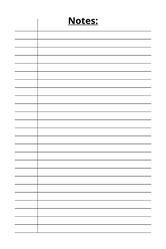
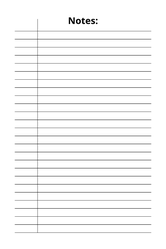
Notes underline: present -> none (83, 21)
